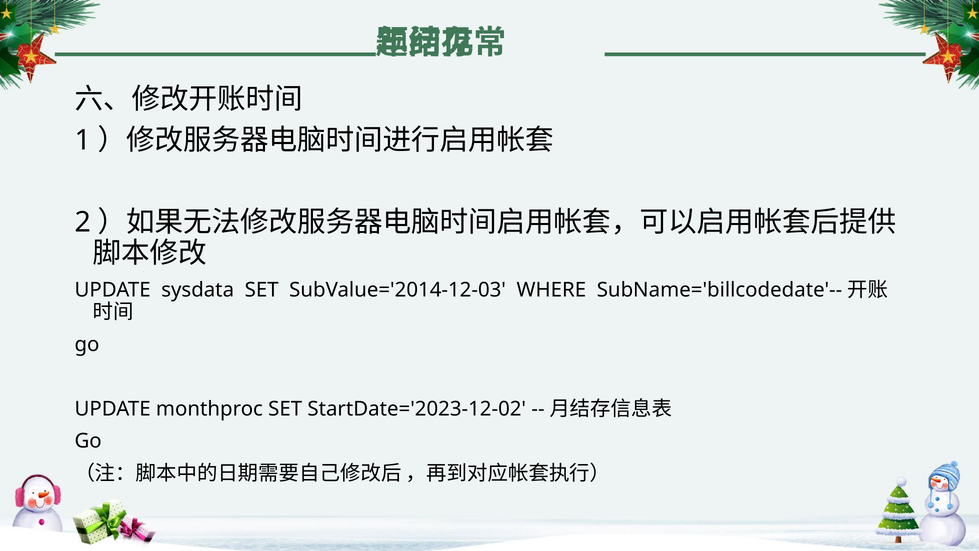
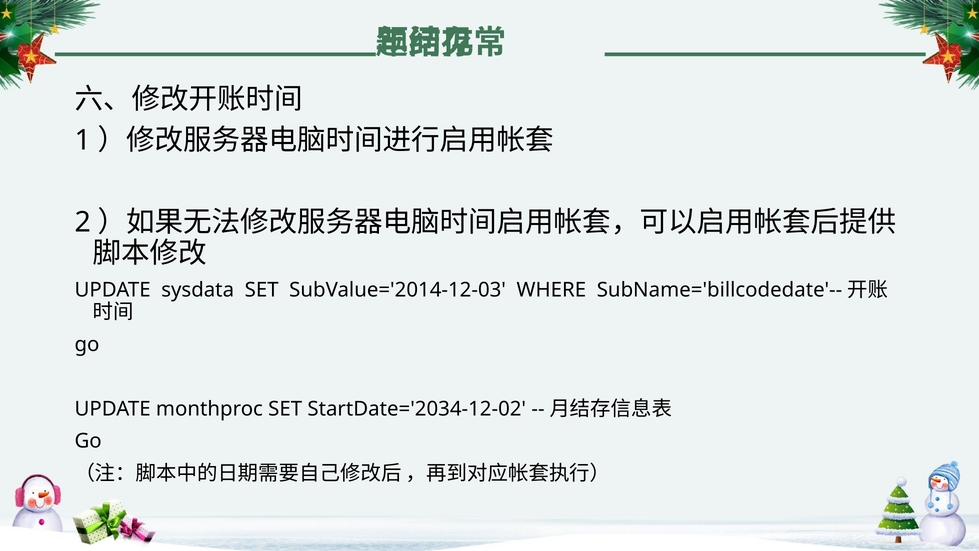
StartDate='2023-12-02: StartDate='2023-12-02 -> StartDate='2034-12-02 (417, 409)
